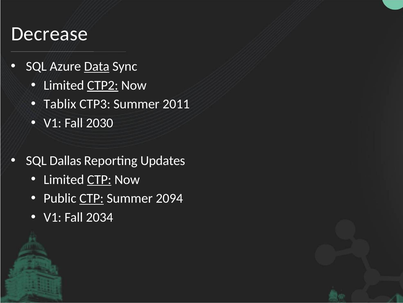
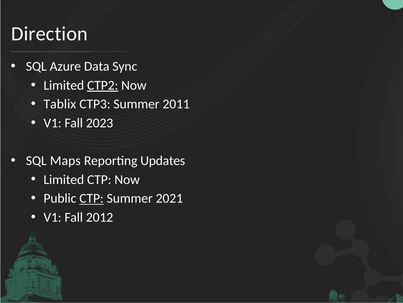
Decrease: Decrease -> Direction (49, 34)
Data underline: present -> none (97, 66)
2030: 2030 -> 2023 (100, 123)
Dallas: Dallas -> Maps (65, 160)
CTP underline: present -> none (99, 179)
2094: 2094 -> 2021 (169, 198)
2034: 2034 -> 2012 (100, 217)
